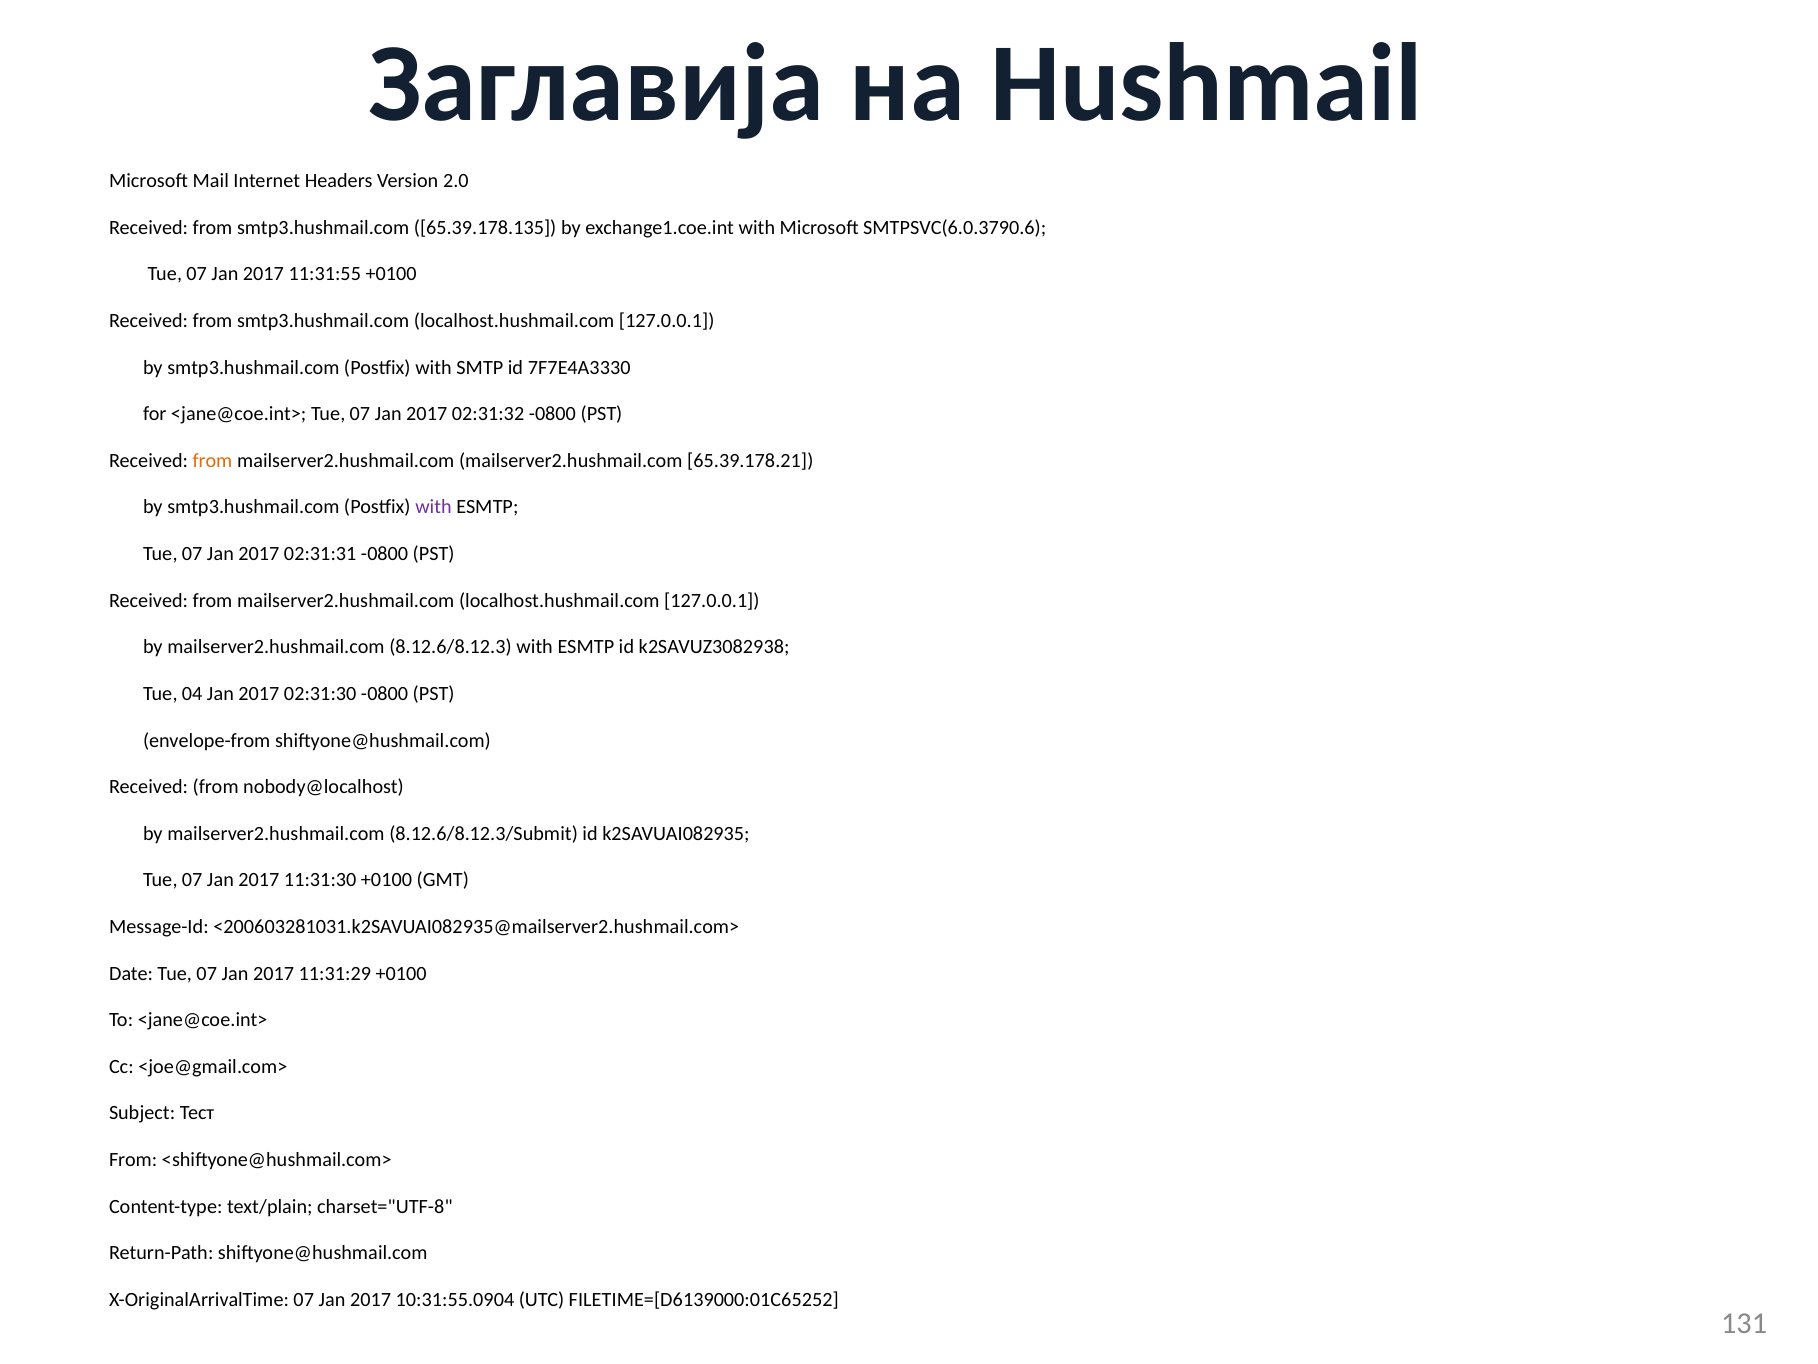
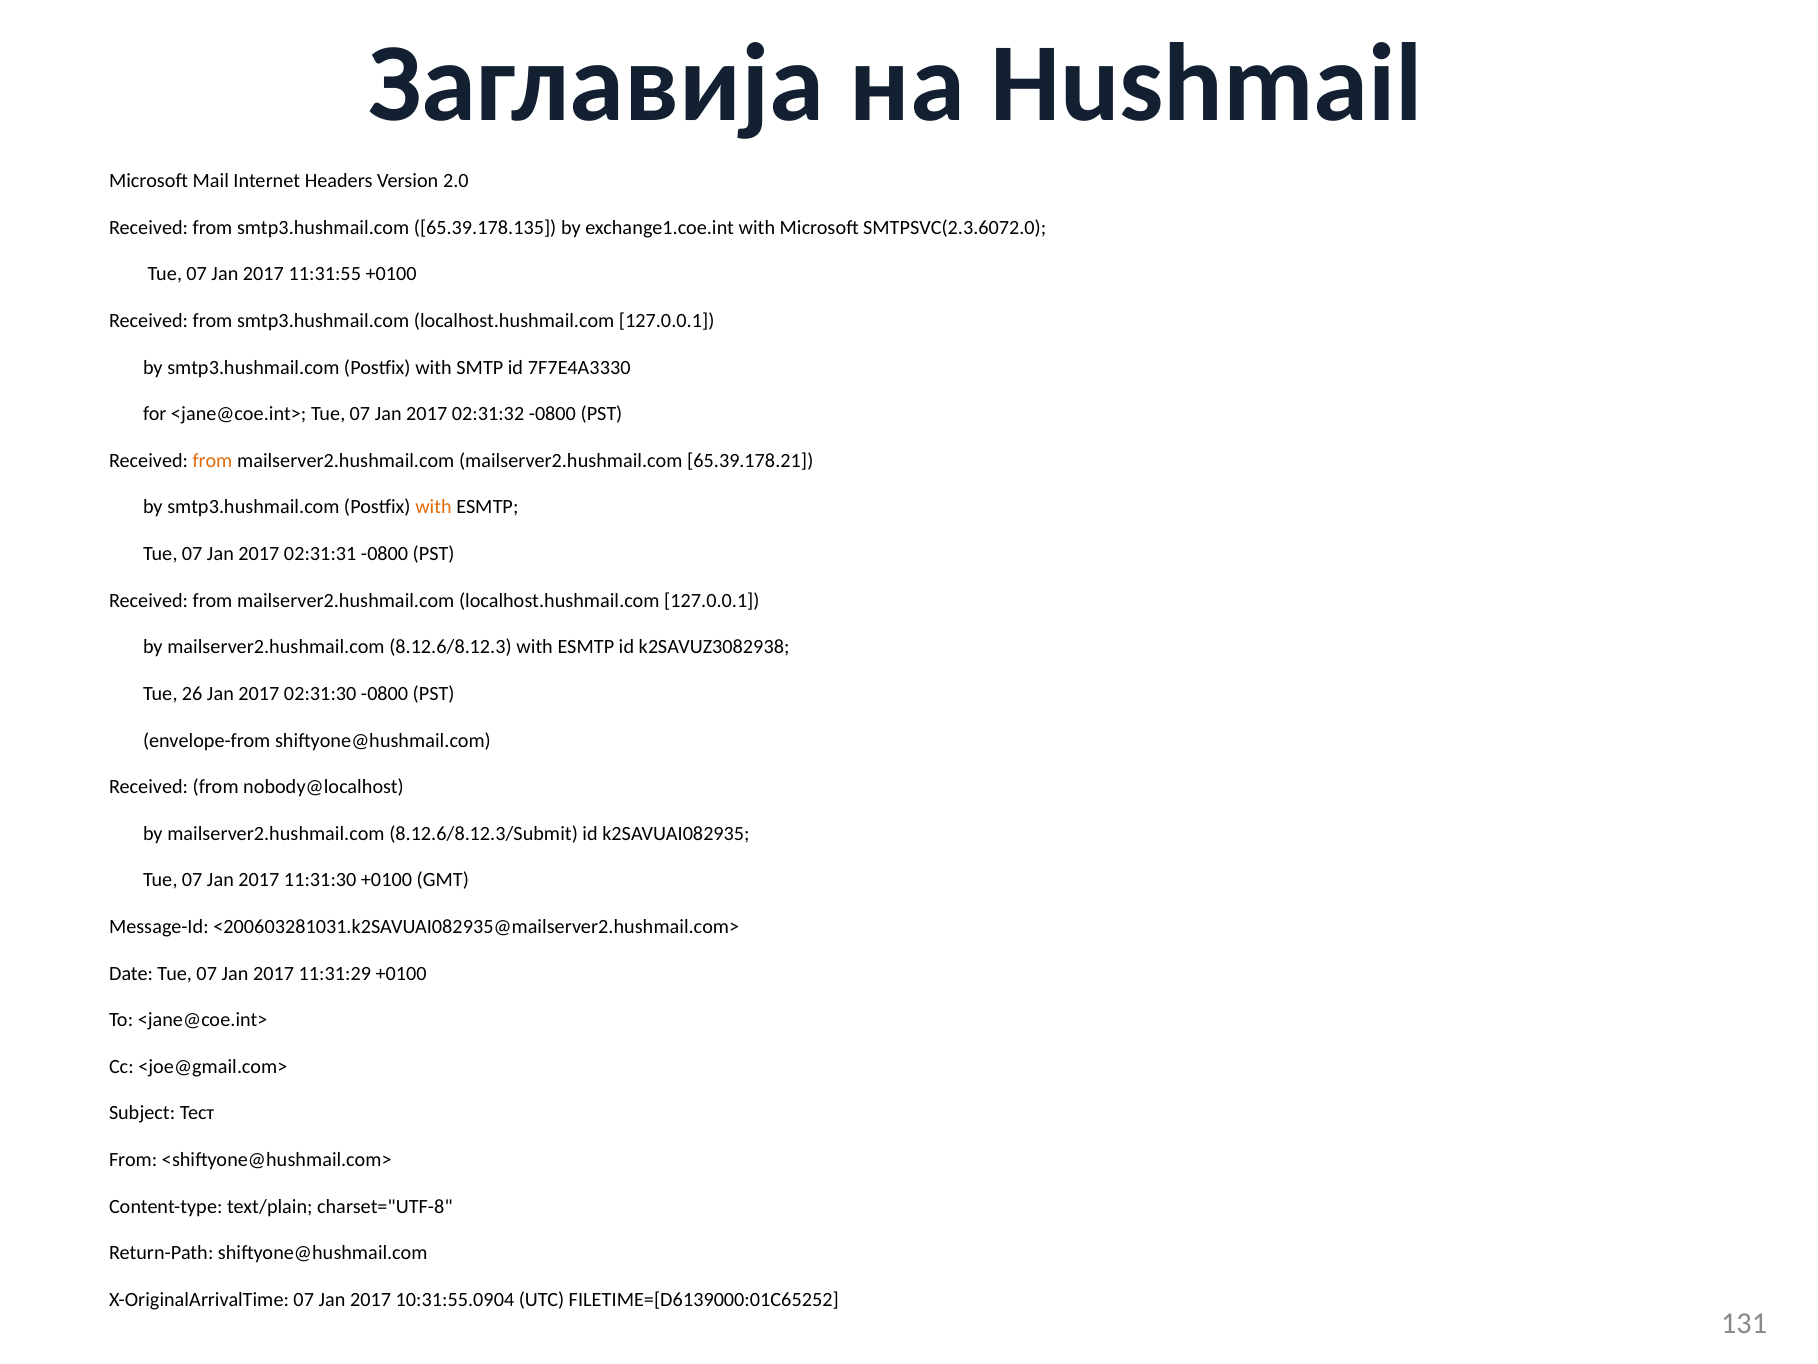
SMTPSVC(6.0.3790.6: SMTPSVC(6.0.3790.6 -> SMTPSVC(2.3.6072.0 (955, 228)
with colour: purple -> orange (434, 507)
04: 04 -> 26 (192, 693)
